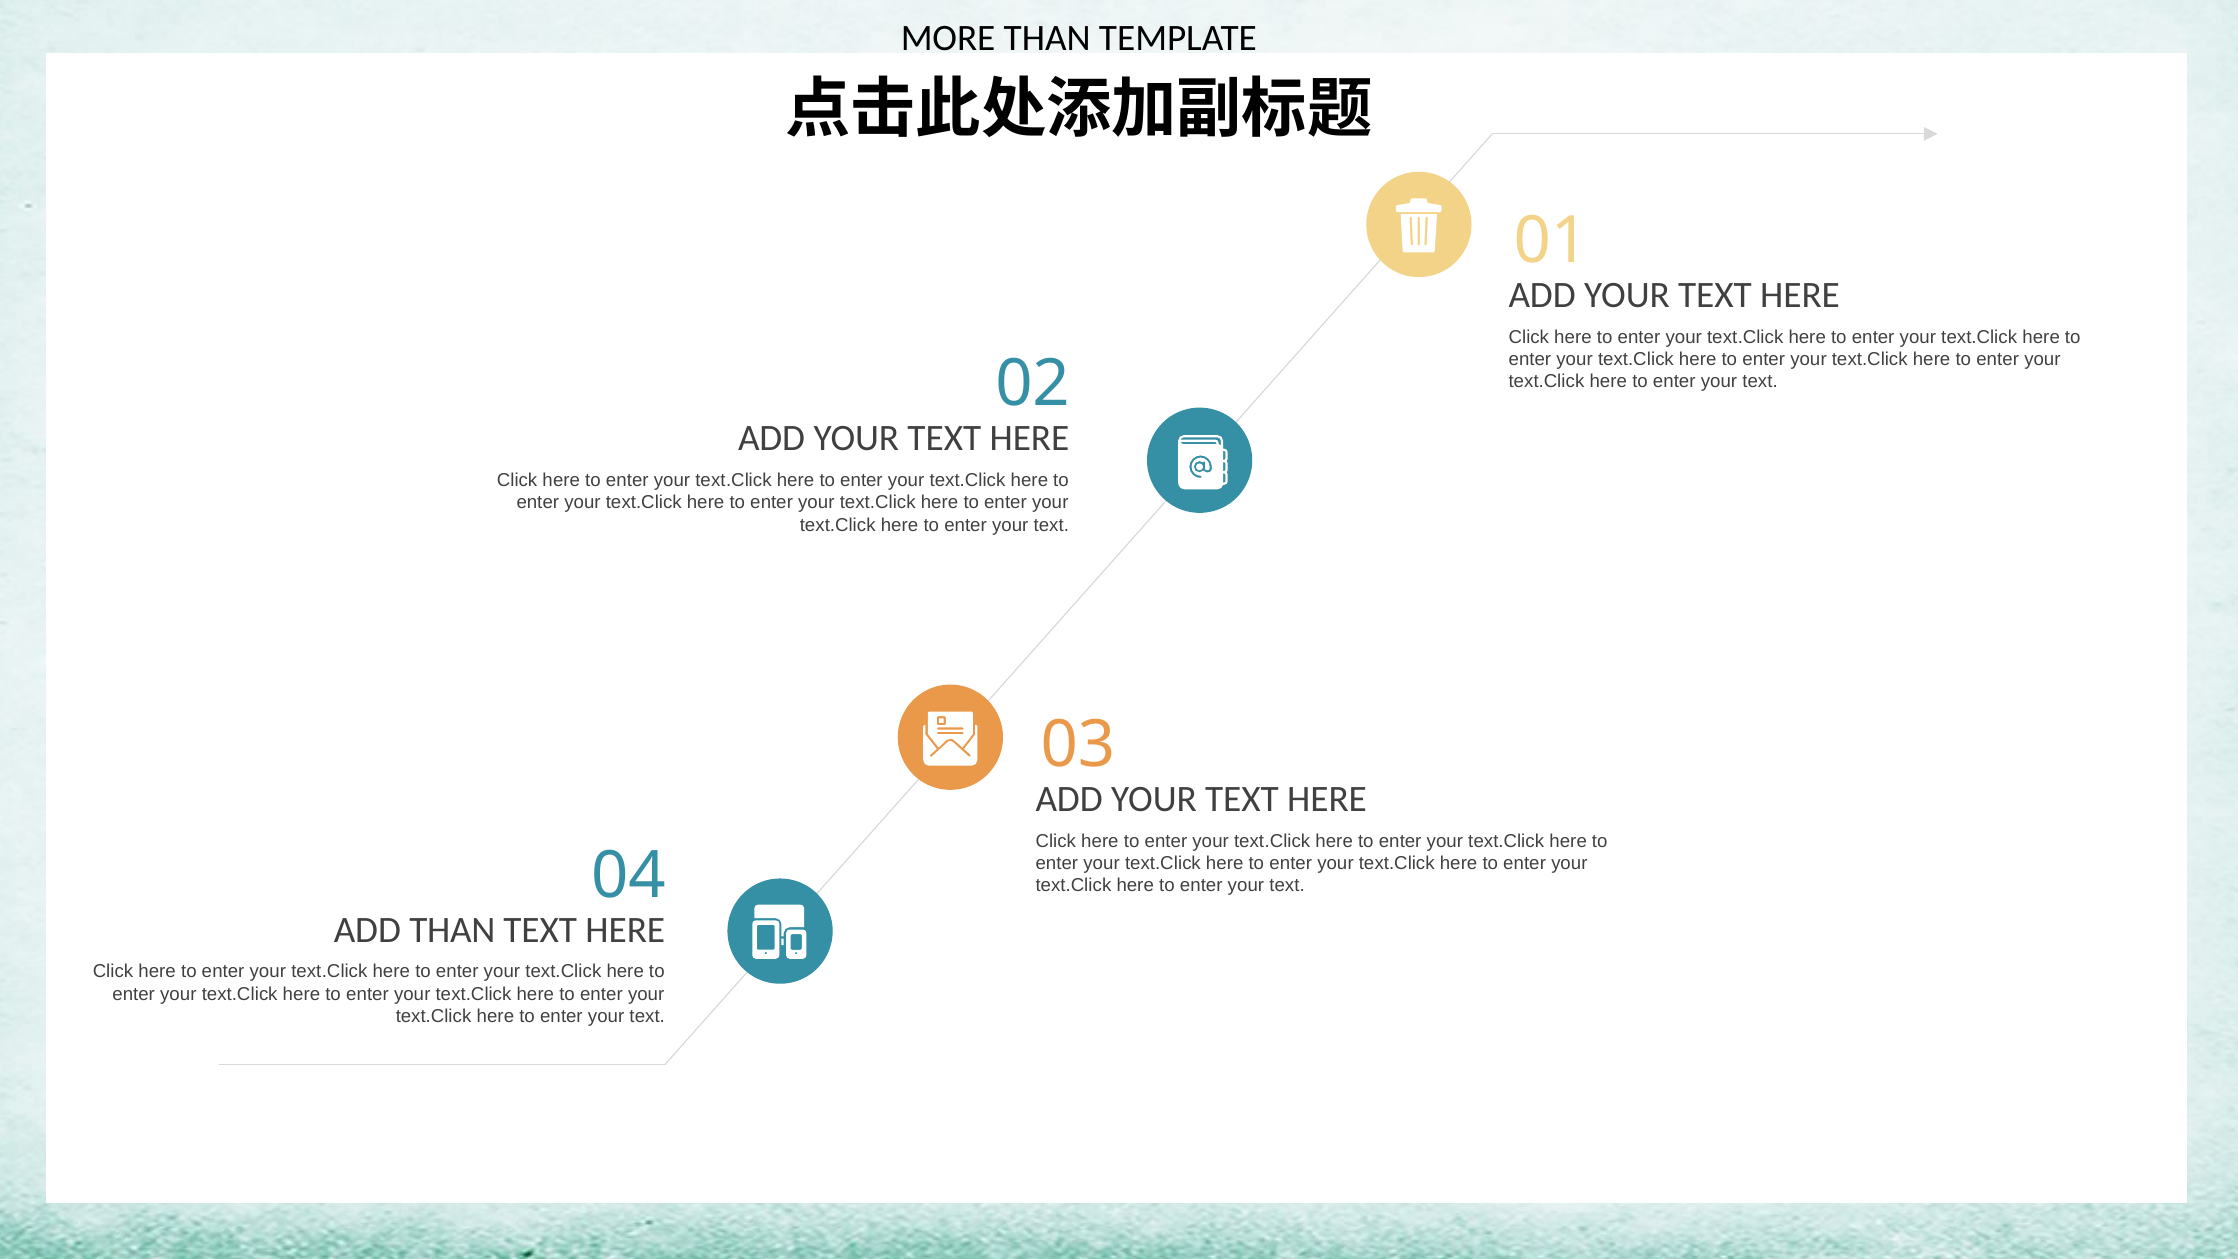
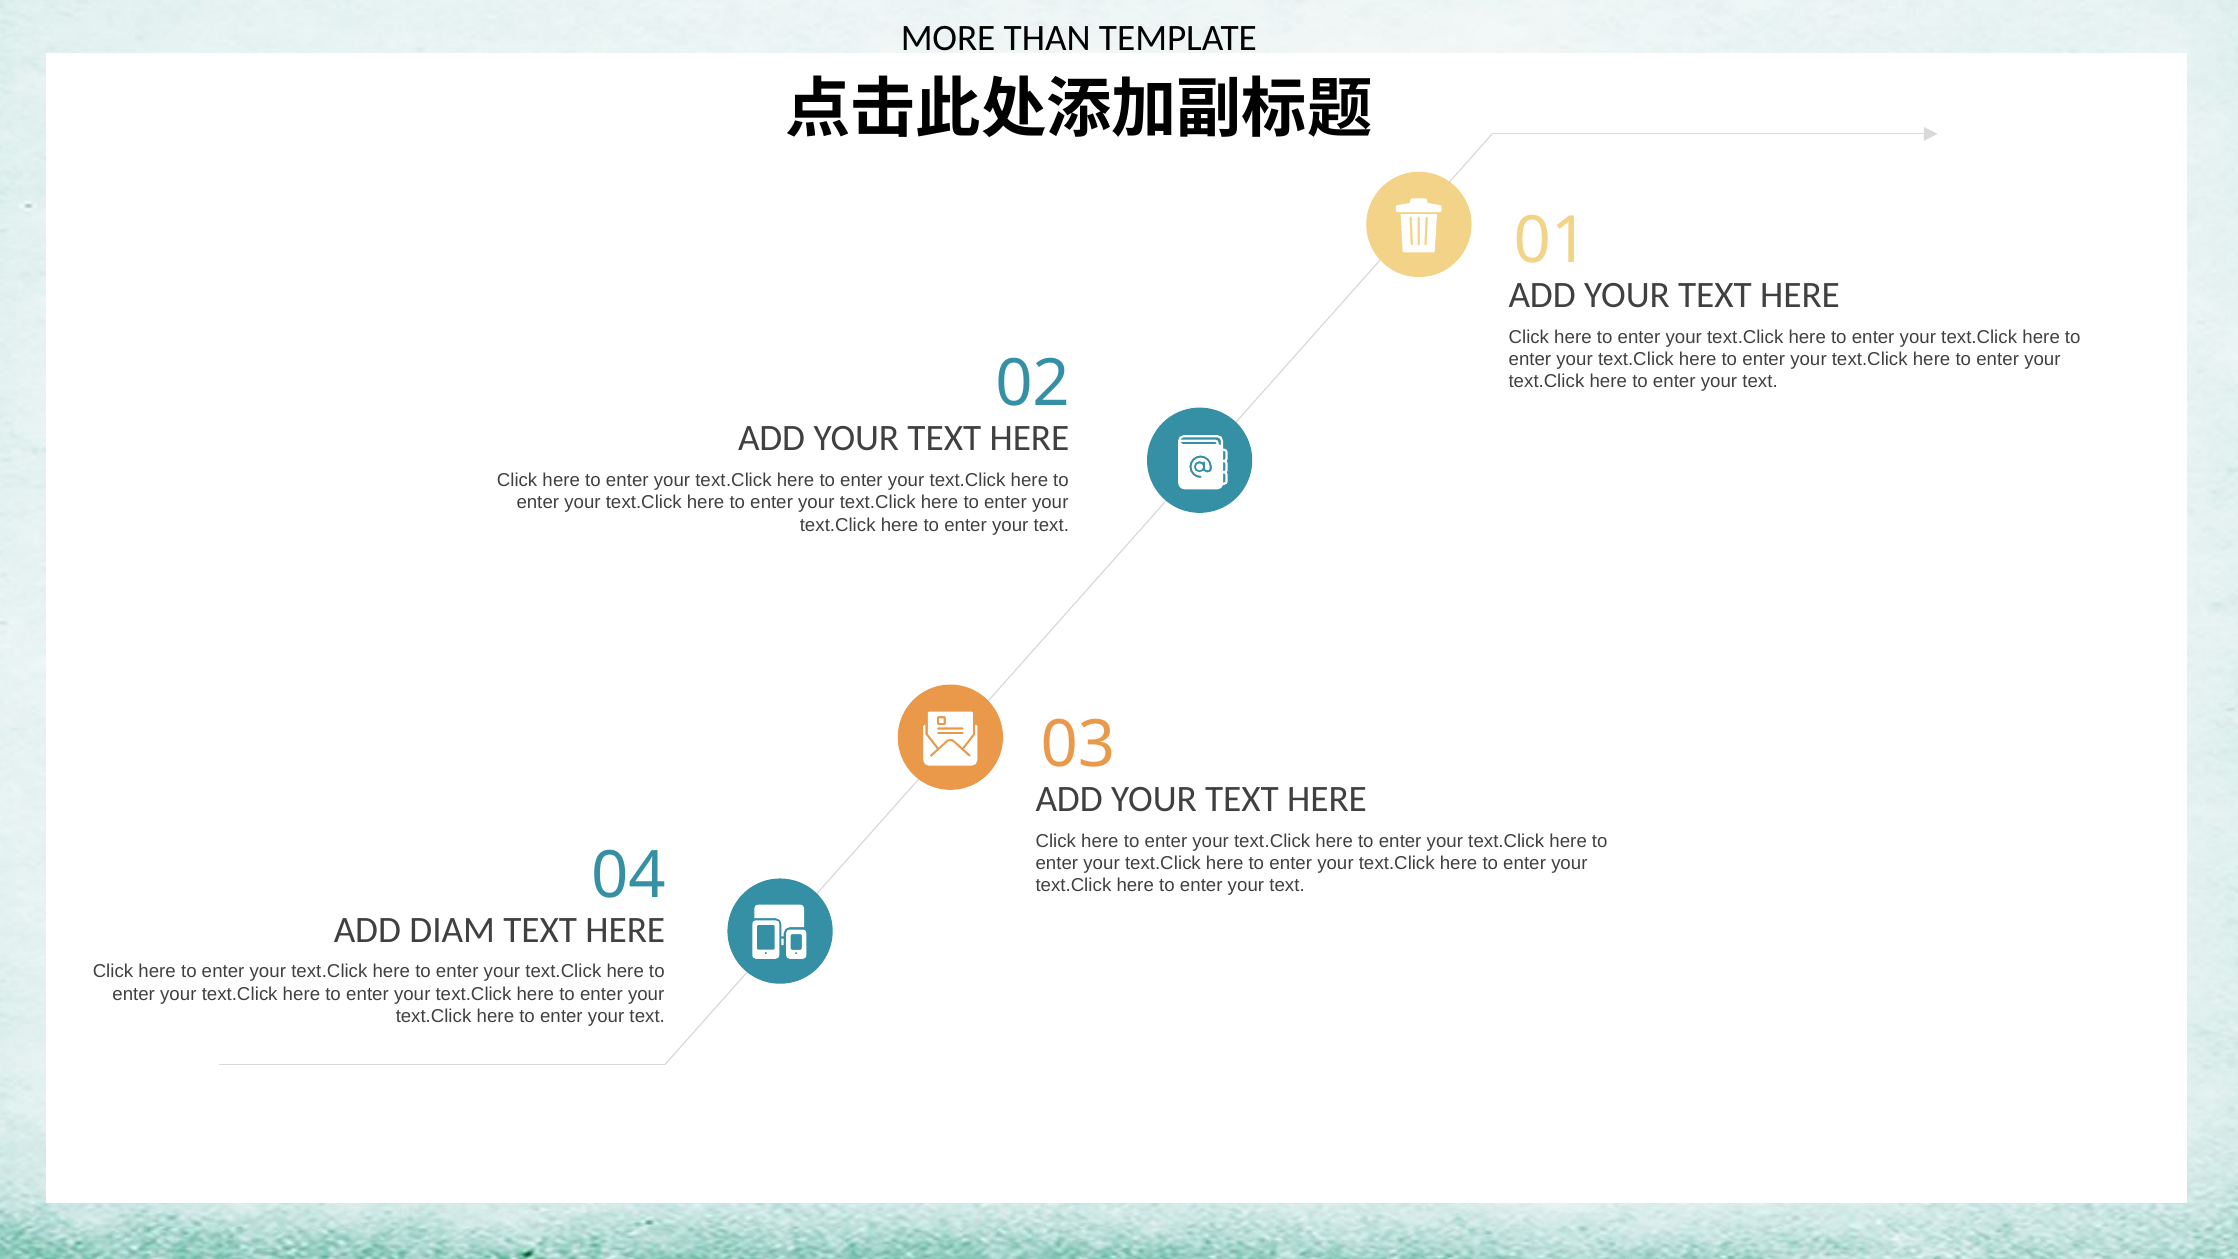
ADD THAN: THAN -> DIAM (452, 930)
